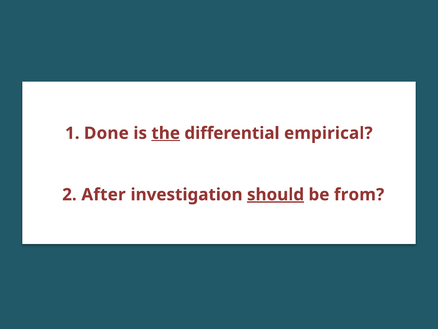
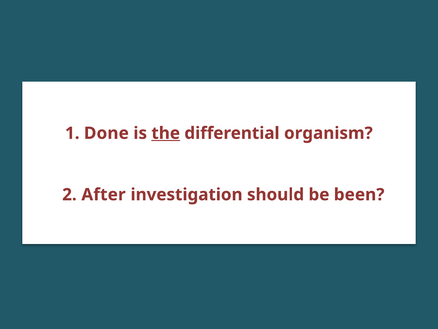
empirical: empirical -> organism (328, 133)
should underline: present -> none (276, 194)
from: from -> been (359, 194)
